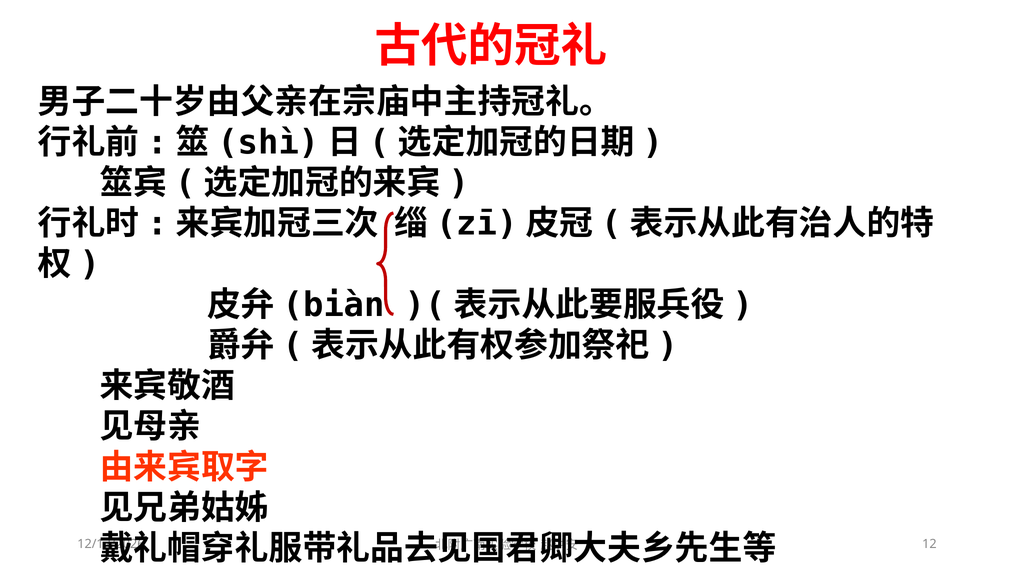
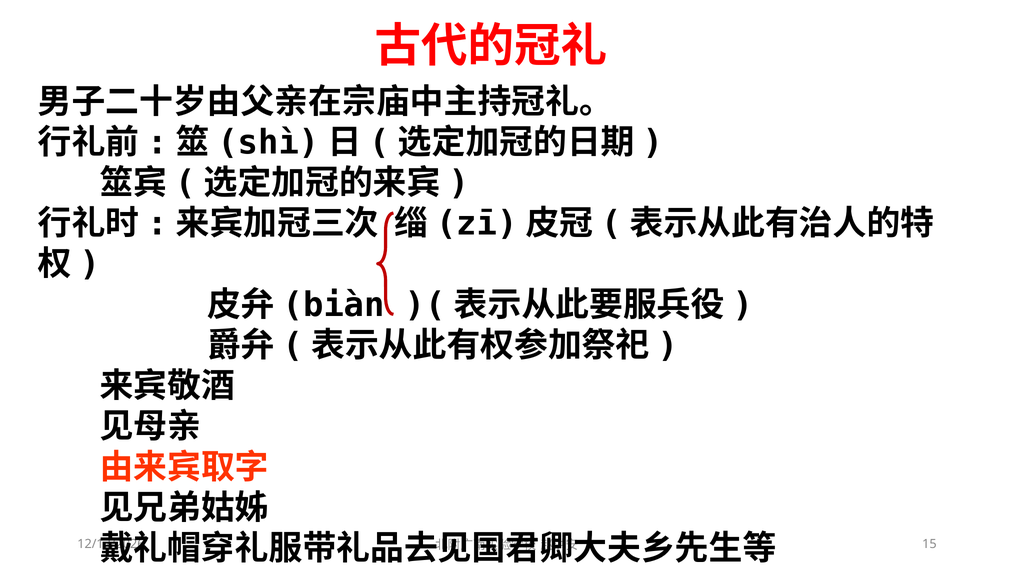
12: 12 -> 15 (929, 544)
